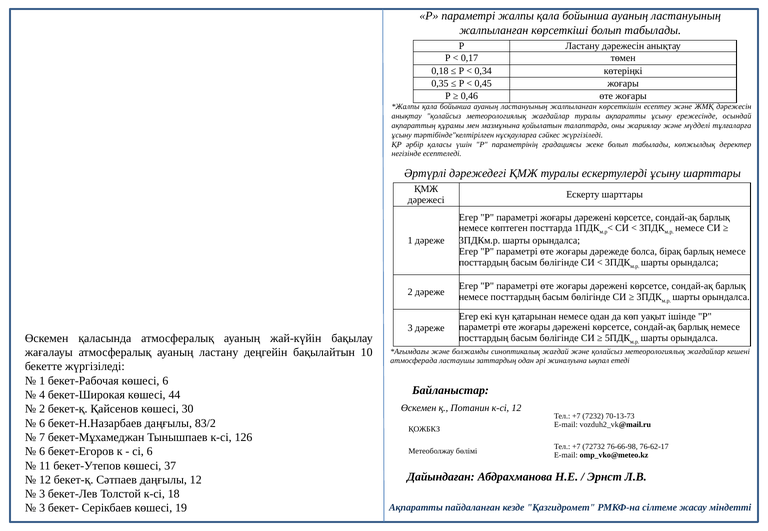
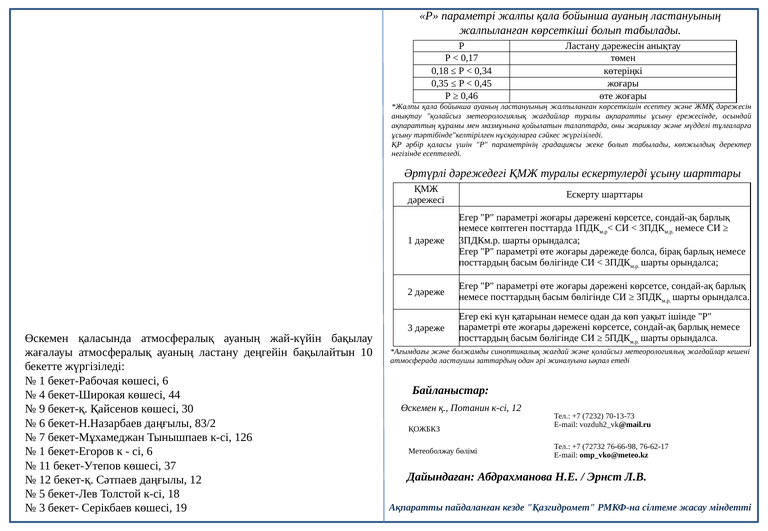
2: 2 -> 9 (42, 410)
6: 6 -> 1 (42, 452)
3: 3 -> 5 (42, 495)
